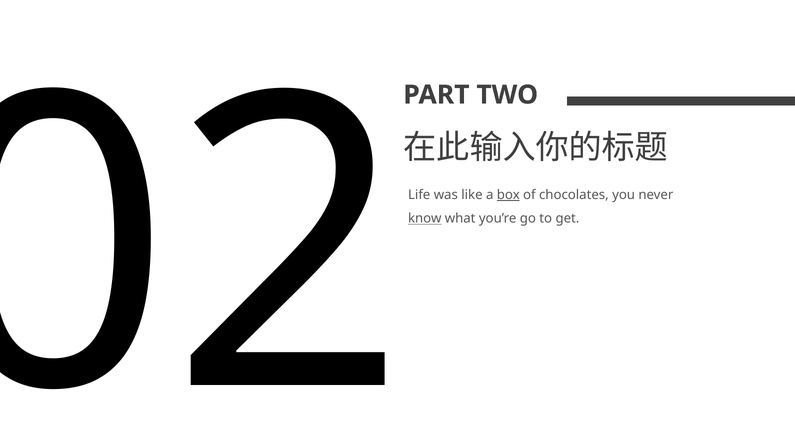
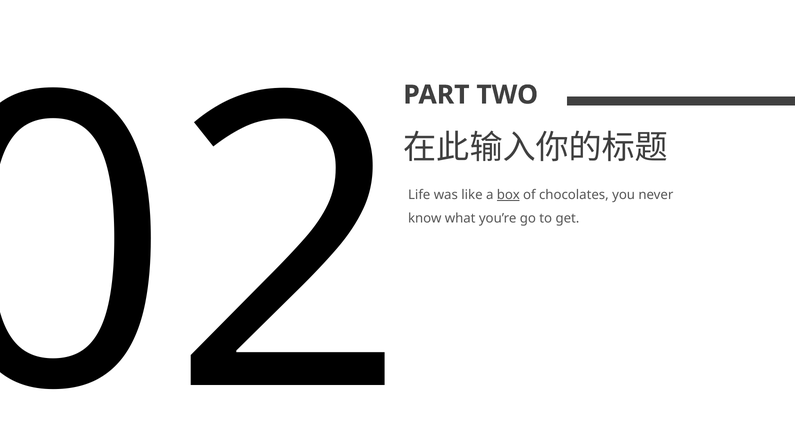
know underline: present -> none (425, 219)
